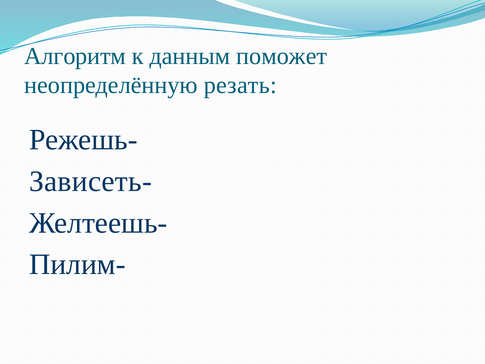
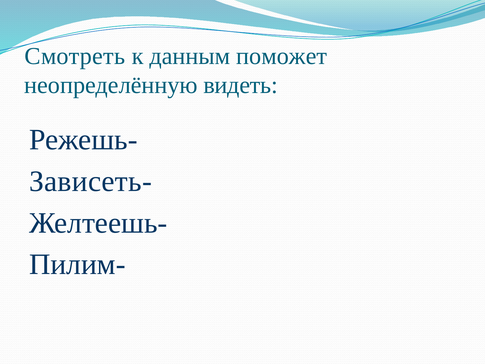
Алгоритм: Алгоритм -> Смотреть (75, 56)
резать: резать -> видеть (241, 85)
